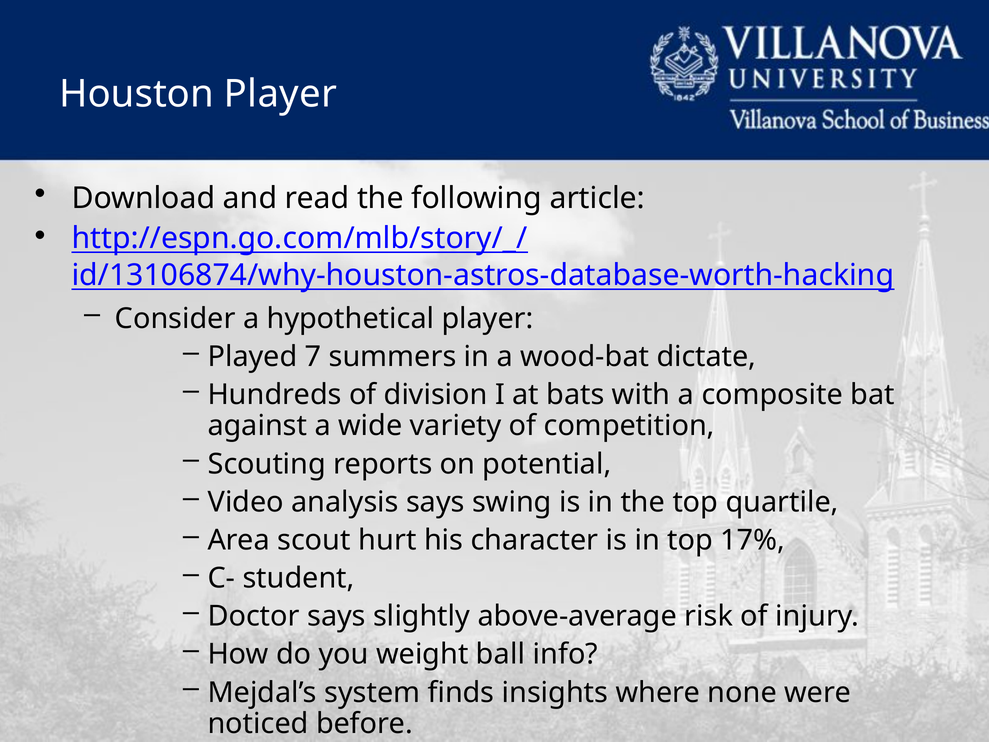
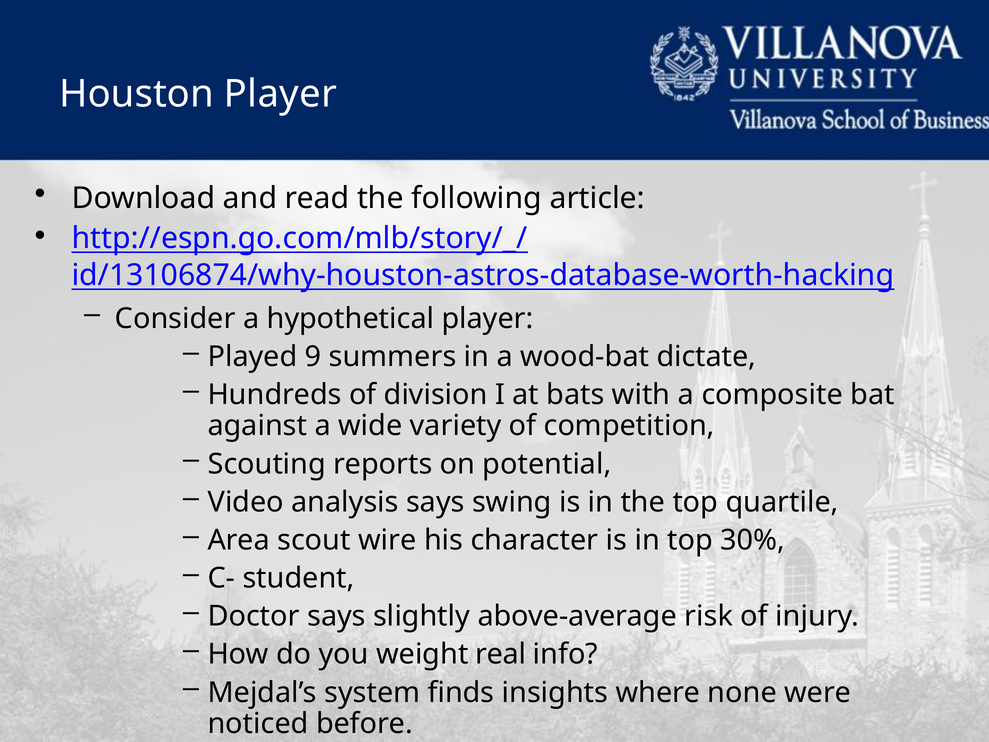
7: 7 -> 9 (313, 357)
hurt: hurt -> wire (387, 540)
17%: 17% -> 30% (753, 540)
ball: ball -> real (501, 654)
